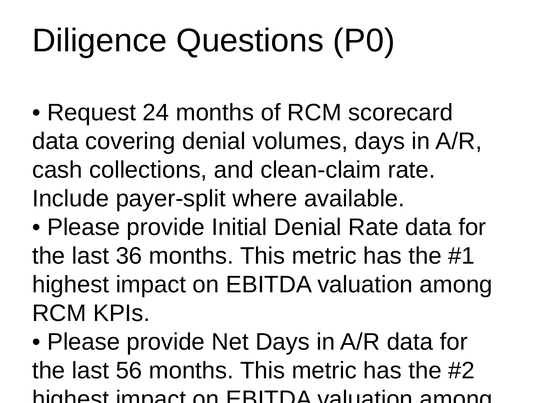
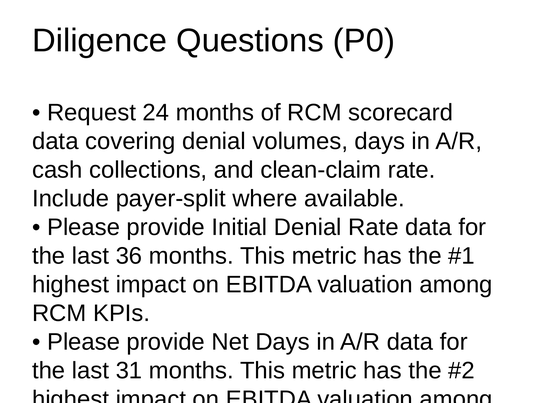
56: 56 -> 31 (129, 370)
